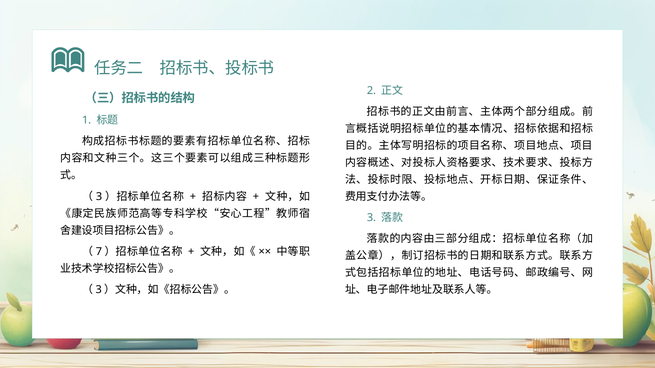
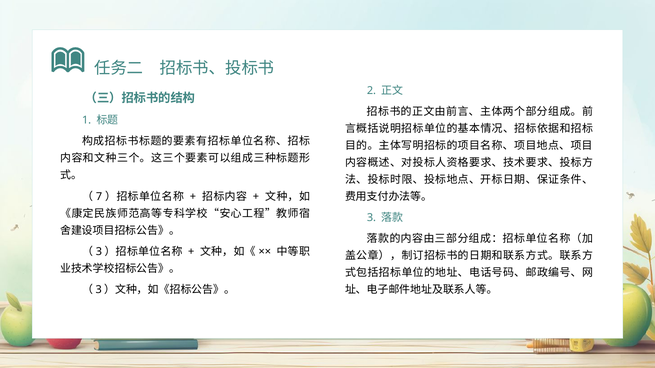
3: 3 -> 7 (99, 197)
7: 7 -> 3 (99, 252)
